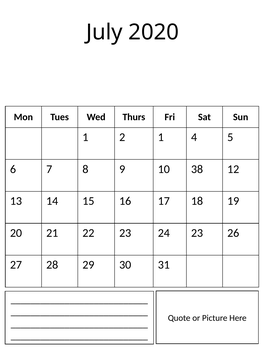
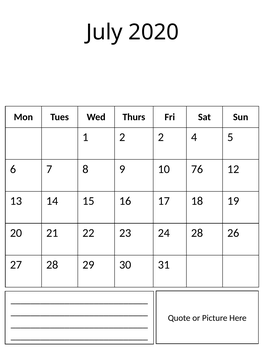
2 1: 1 -> 2 (161, 137)
38: 38 -> 76 (197, 169)
24 23: 23 -> 28 (197, 233)
